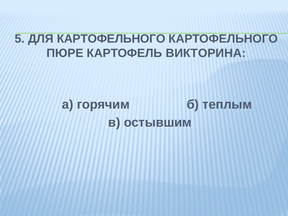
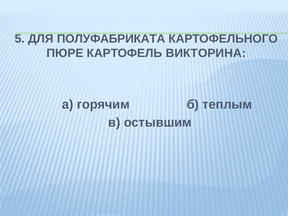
ДЛЯ КАРТОФЕЛЬНОГО: КАРТОФЕЛЬНОГО -> ПОЛУФАБРИКАТА (111, 39)
